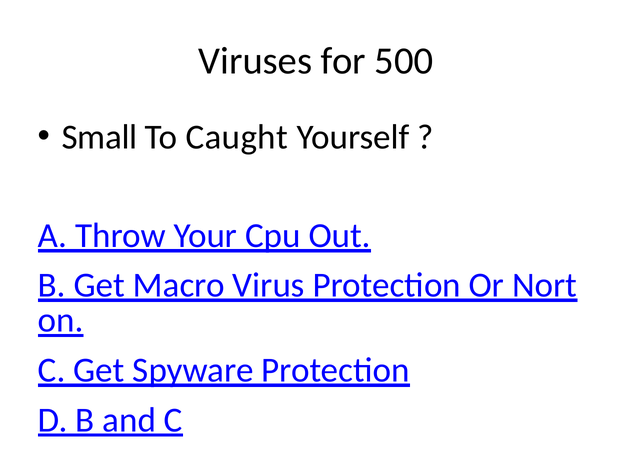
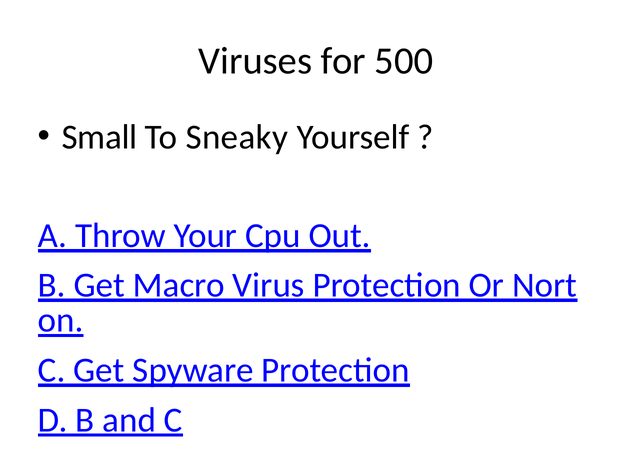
Caught: Caught -> Sneaky (237, 137)
